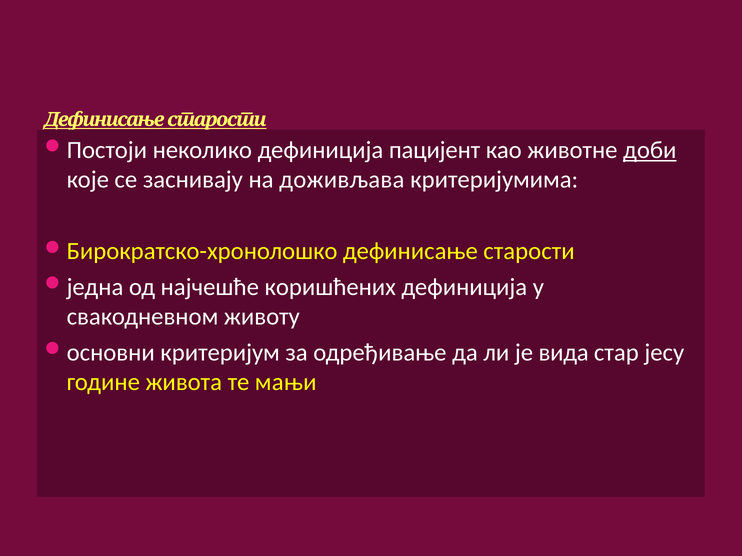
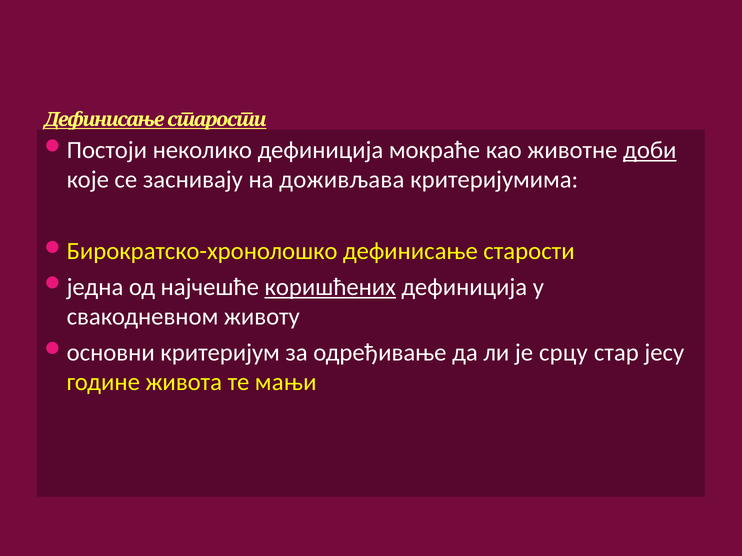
пацијент: пацијент -> мокраће (435, 150)
коришћених underline: none -> present (330, 287)
вида: вида -> срцу (563, 353)
